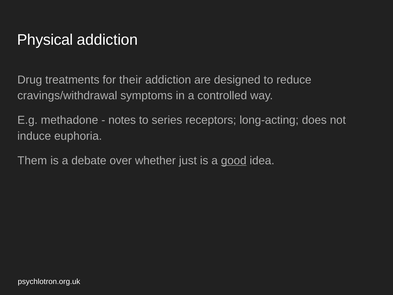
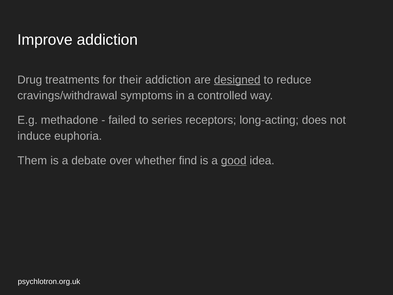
Physical: Physical -> Improve (45, 40)
designed underline: none -> present (237, 80)
notes: notes -> failed (122, 120)
just: just -> find (188, 160)
